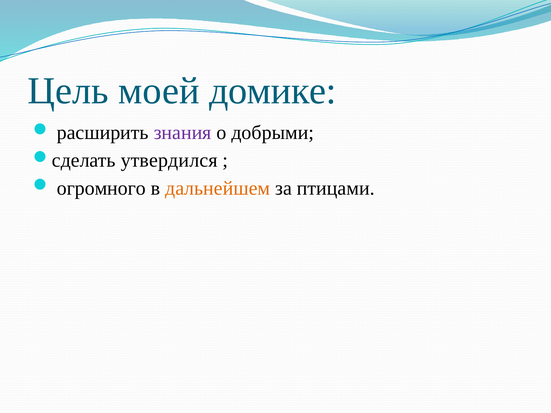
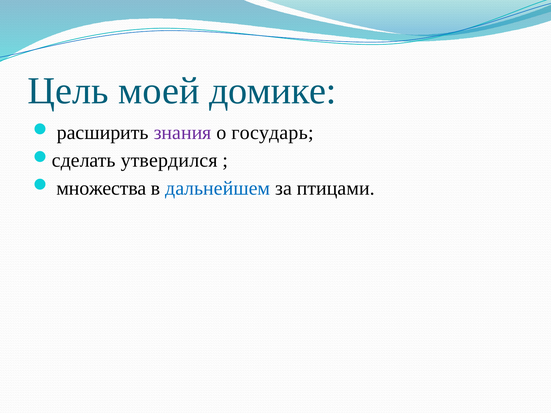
добрыми: добрыми -> государь (273, 133)
огромного: огромного -> множества (101, 188)
дальнейшем colour: orange -> blue (218, 188)
